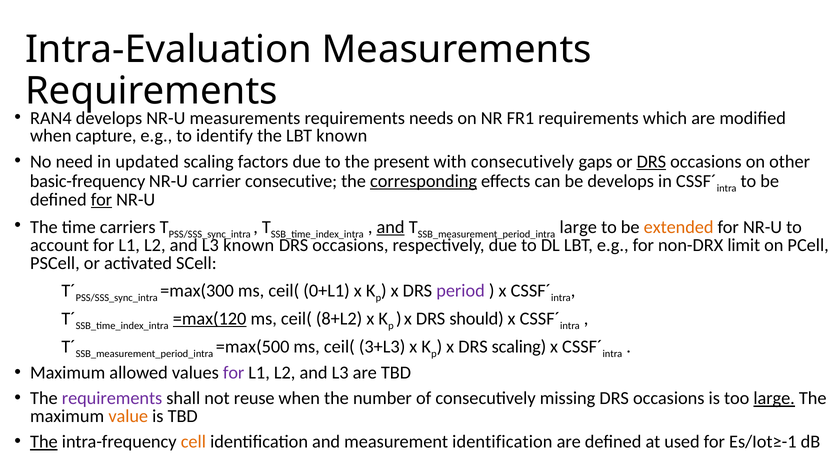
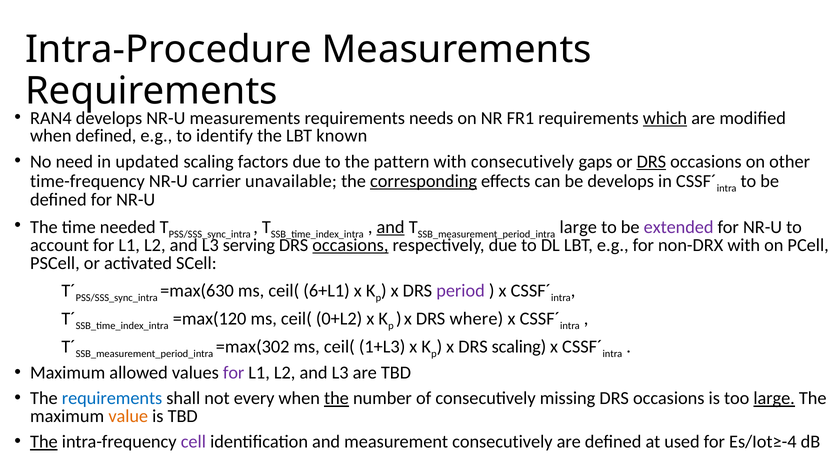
Intra-Evaluation: Intra-Evaluation -> Intra-Procedure (168, 50)
which underline: none -> present (665, 118)
when capture: capture -> defined (106, 136)
present: present -> pattern (402, 161)
basic-frequency: basic-frequency -> time-frequency (87, 181)
consecutive: consecutive -> unavailable (291, 181)
for underline: present -> none (101, 199)
carriers: carriers -> needed (128, 227)
extended colour: orange -> purple (679, 227)
L3 known: known -> serving (249, 245)
occasions underline: none -> present (350, 245)
non-DRX limit: limit -> with (744, 245)
=max(300: =max(300 -> =max(630 (197, 291)
0+L1: 0+L1 -> 6+L1 (327, 291)
=max(120 underline: present -> none (210, 319)
8+L2: 8+L2 -> 0+L2 (339, 319)
should: should -> where (476, 319)
=max(500: =max(500 -> =max(302 (253, 347)
3+L3: 3+L3 -> 1+L3 (382, 347)
requirements colour: purple -> blue (112, 398)
reuse: reuse -> every (254, 398)
the underline: none -> present (336, 398)
cell colour: orange -> purple (193, 442)
measurement identification: identification -> consecutively (502, 442)
Es/Iot≥-1: Es/Iot≥-1 -> Es/Iot≥-4 (763, 442)
